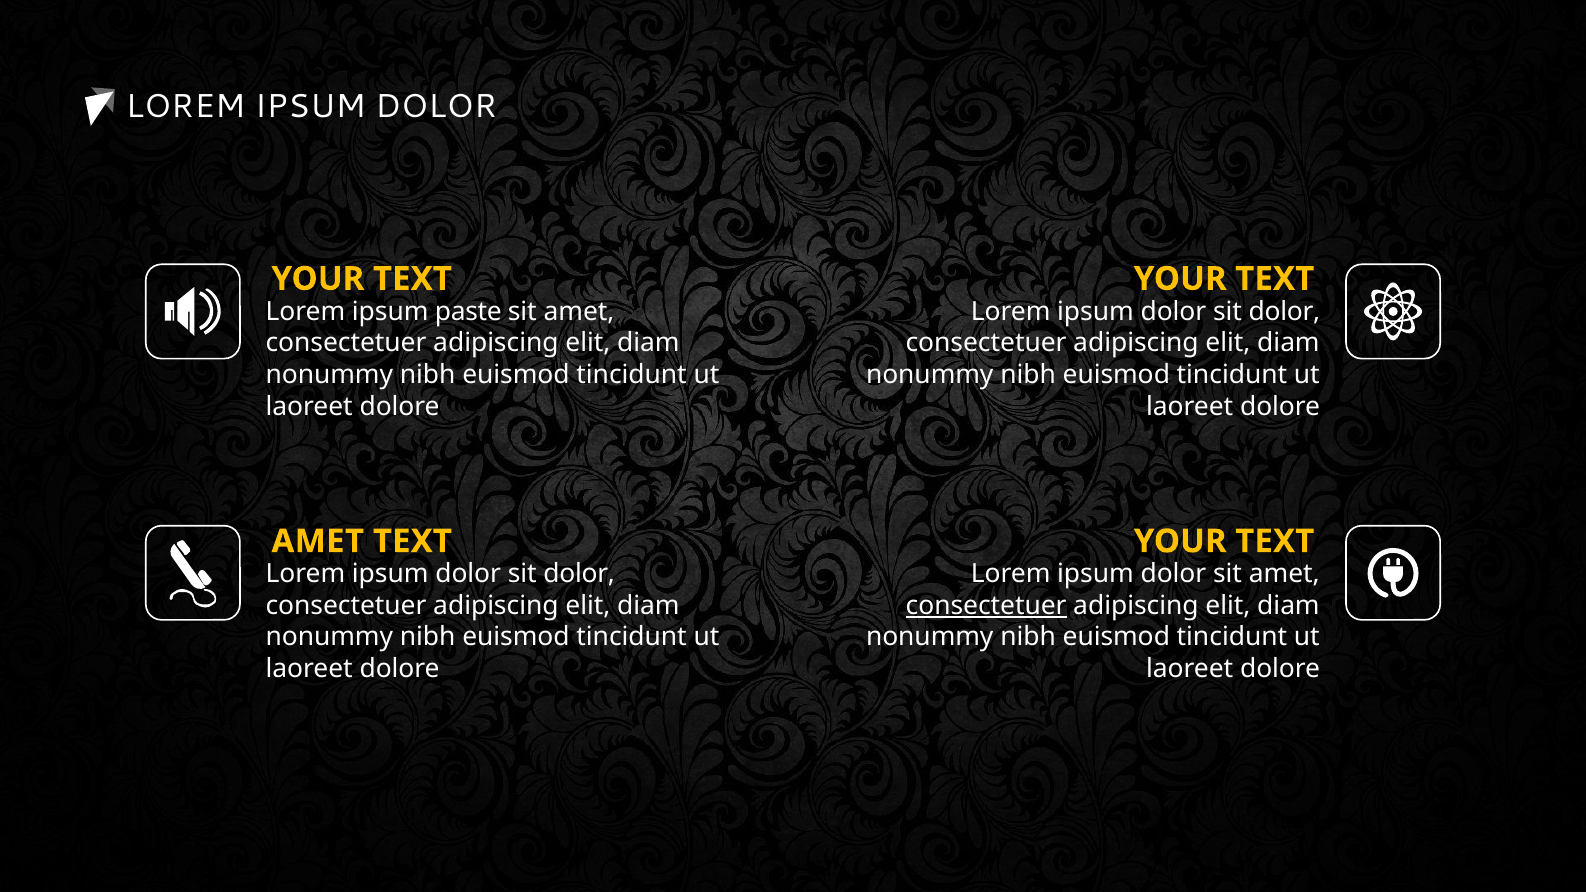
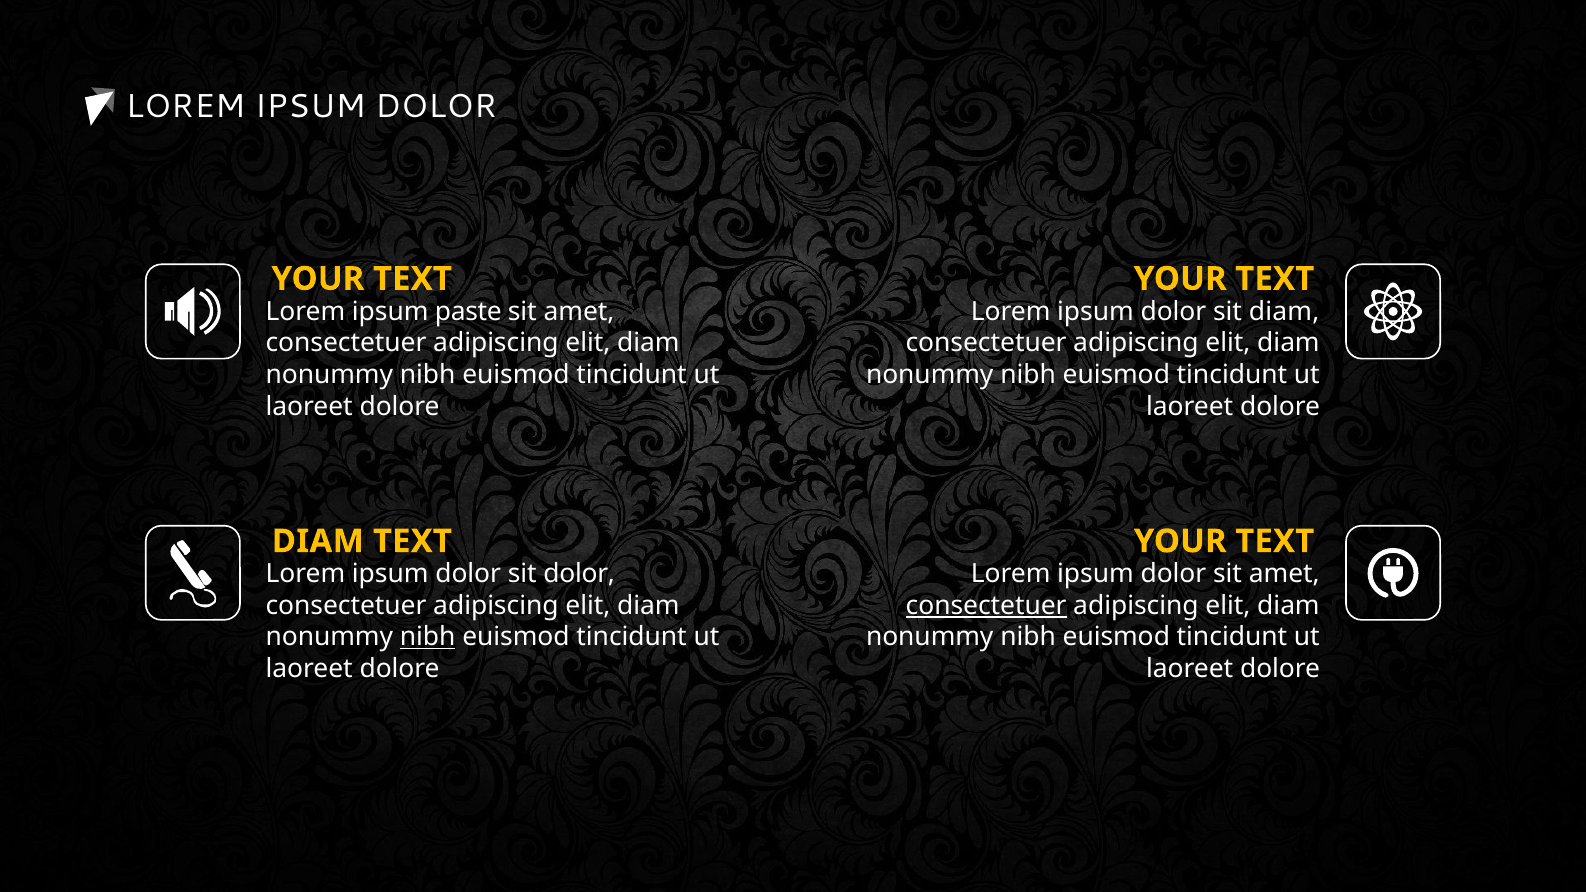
dolor: dolor -> diam (1284, 312)
AMET: AMET -> DIAM (318, 541)
nibh underline: none -> present (428, 637)
